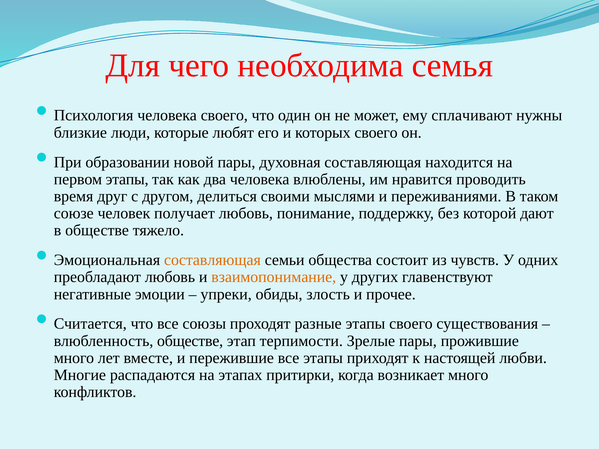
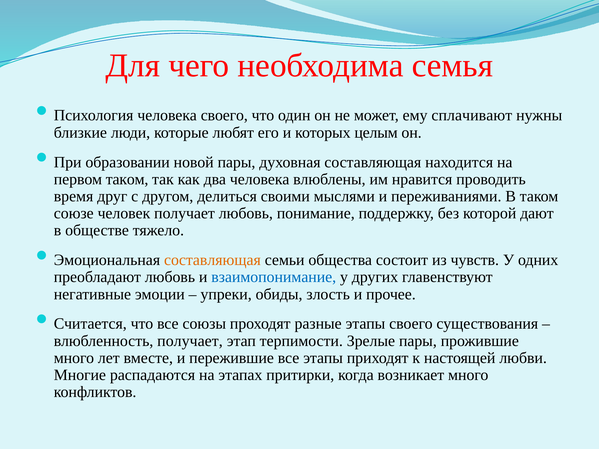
которых своего: своего -> целым (376, 133)
первом этапы: этапы -> таком (127, 179)
взаимопонимание colour: orange -> blue (274, 277)
влюбленность обществе: обществе -> получает (190, 341)
